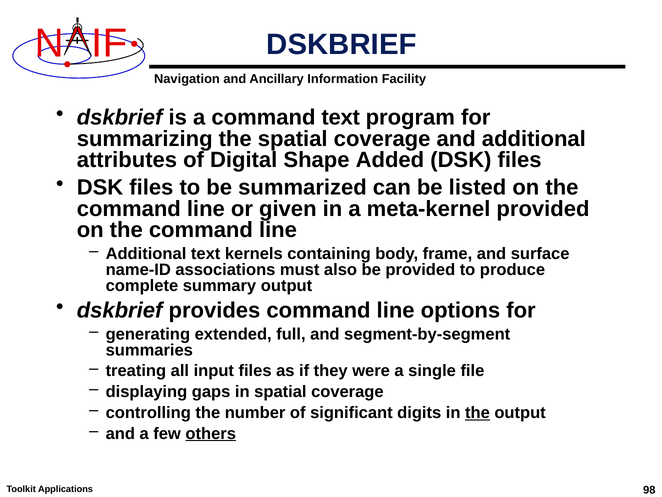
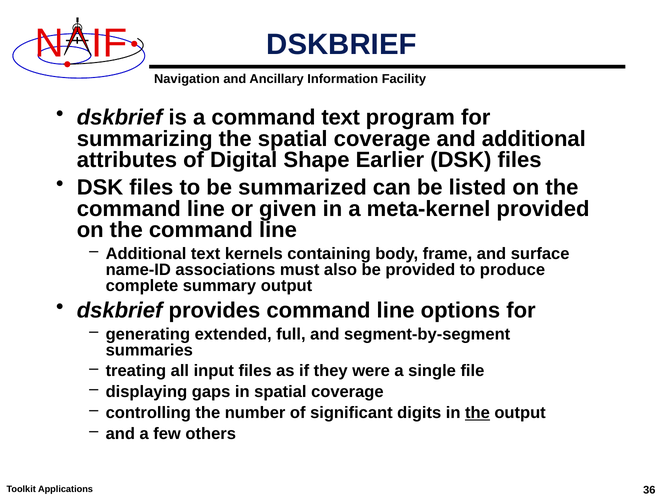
Added: Added -> Earlier (390, 160)
others underline: present -> none (211, 433)
98: 98 -> 36 (649, 490)
